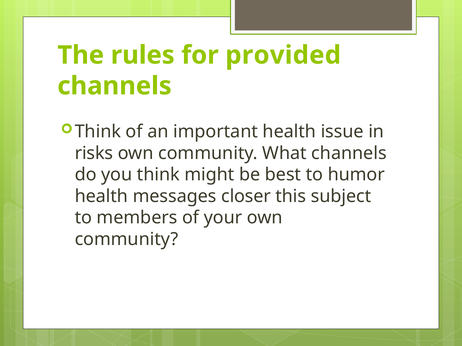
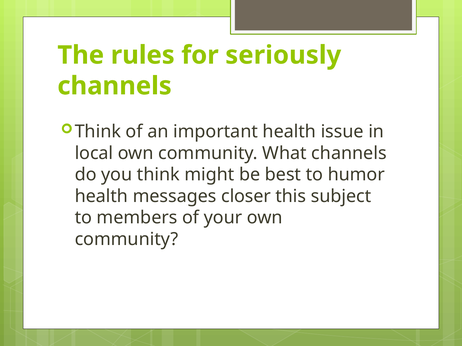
provided: provided -> seriously (283, 55)
risks: risks -> local (94, 153)
